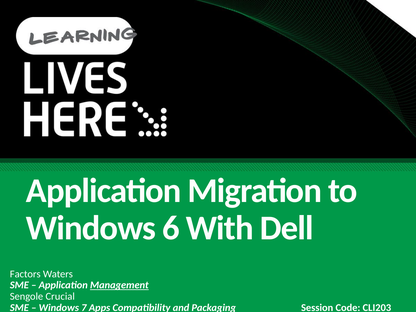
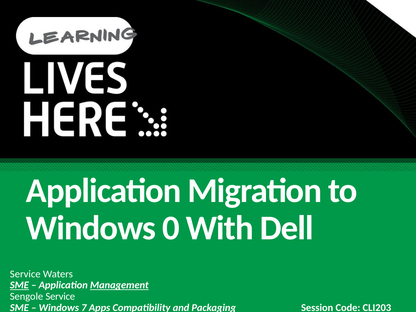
6: 6 -> 0 (171, 228)
Factors: Factors -> Service (25, 274)
SME underline: none -> present (19, 285)
Sengole Crucial: Crucial -> Service (60, 296)
